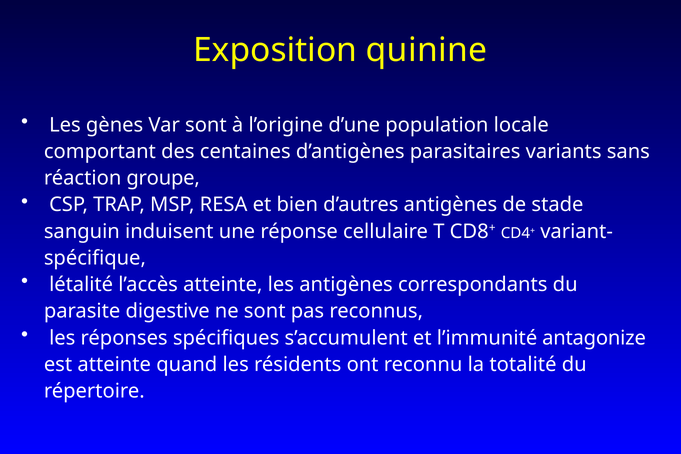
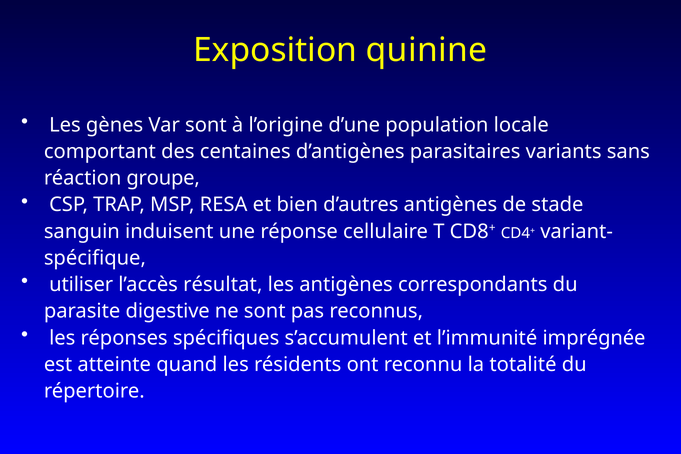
létalité: létalité -> utiliser (81, 285)
l’accès atteinte: atteinte -> résultat (223, 285)
antagonize: antagonize -> imprégnée (594, 338)
